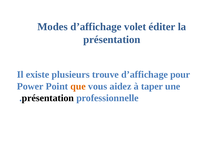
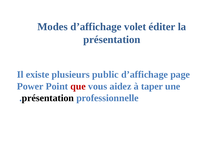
trouve: trouve -> public (105, 75)
pour: pour -> page (180, 75)
que colour: orange -> red (78, 86)
